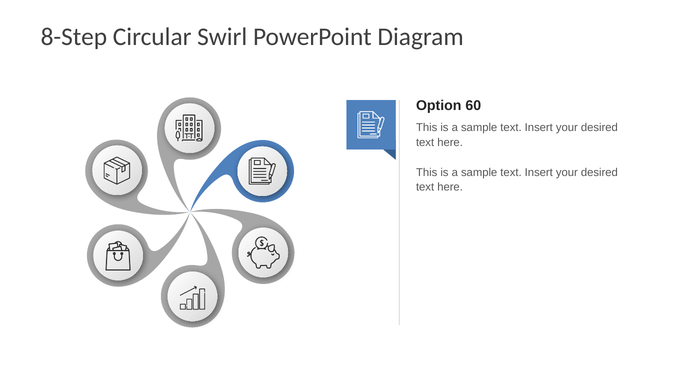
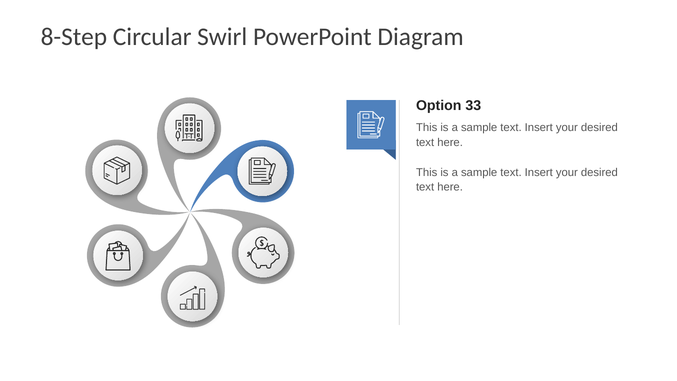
60: 60 -> 33 (473, 106)
